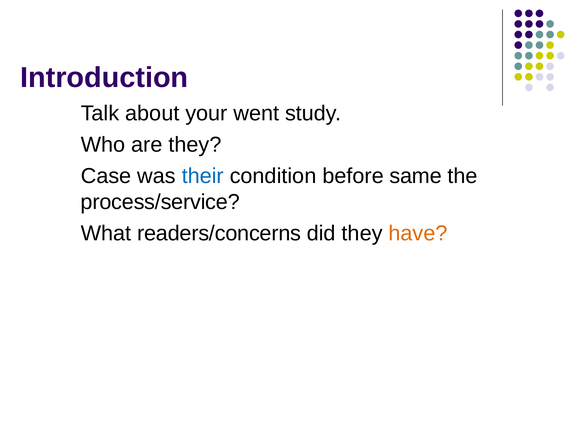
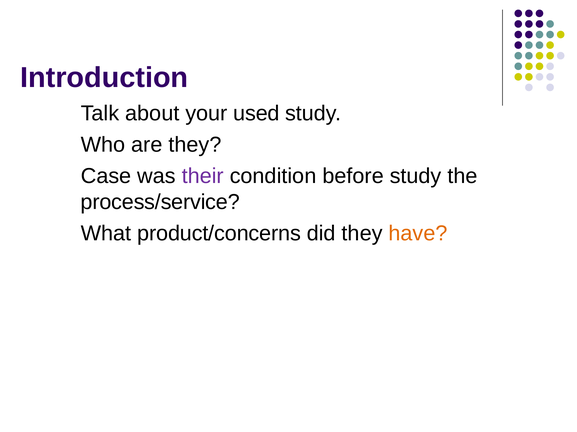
went: went -> used (256, 114)
their colour: blue -> purple (203, 176)
before same: same -> study (416, 176)
readers/concerns: readers/concerns -> product/concerns (219, 234)
